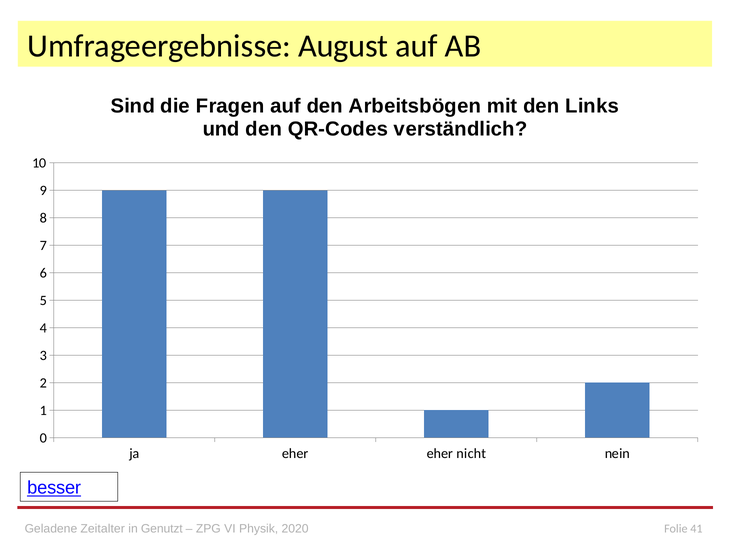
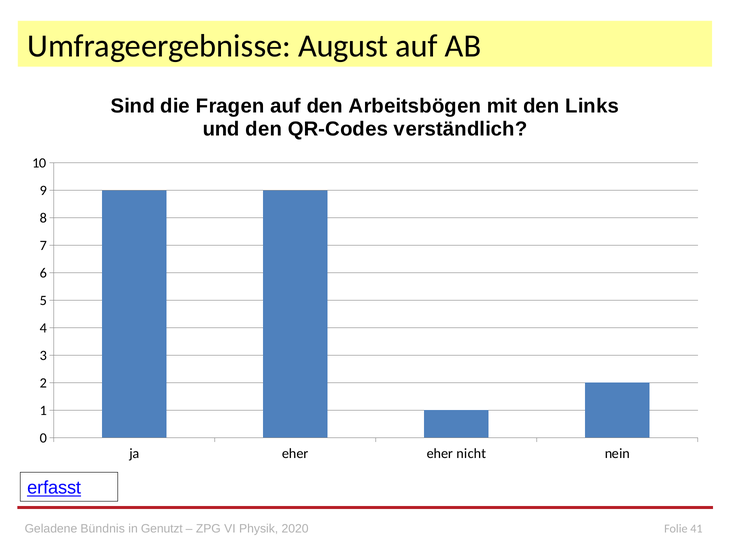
besser: besser -> erfasst (54, 488)
Zeitalter: Zeitalter -> Bündnis (103, 529)
